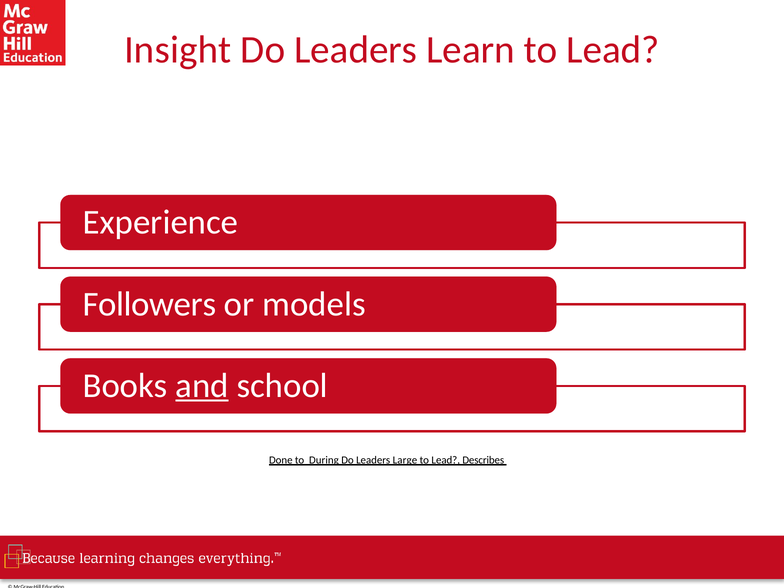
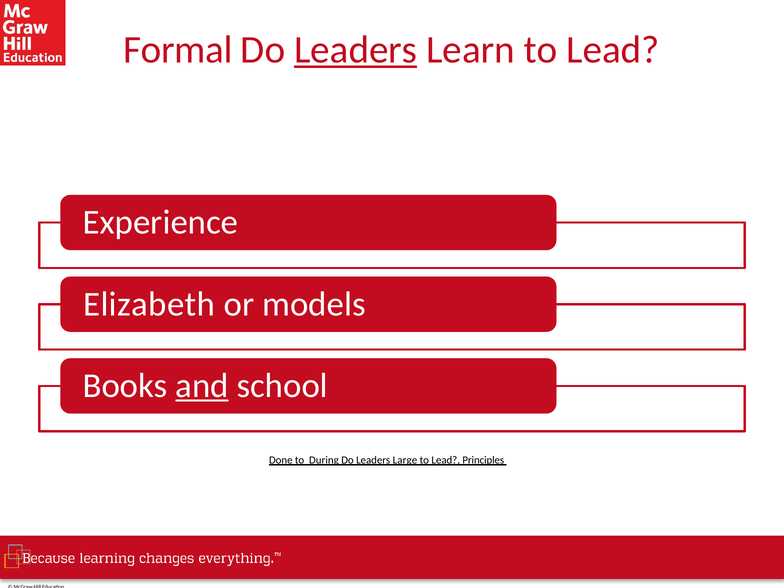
Insight: Insight -> Formal (178, 50)
Leaders underline: none -> present (356, 50)
Followers: Followers -> Elizabeth (149, 304)
Describes: Describes -> Principles (483, 460)
